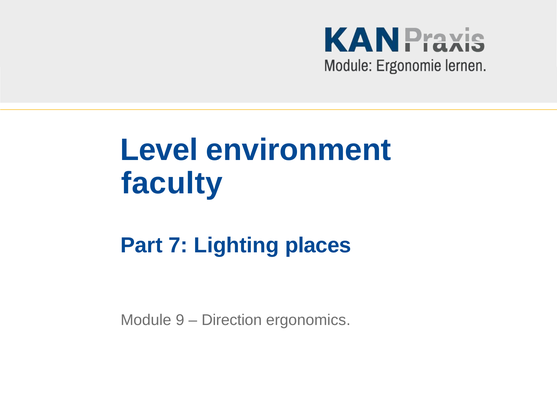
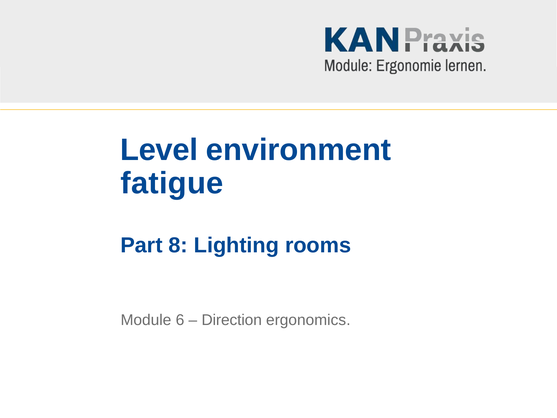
faculty: faculty -> fatigue (172, 183)
7: 7 -> 8 (178, 245)
places: places -> rooms (318, 245)
9: 9 -> 6 (180, 320)
